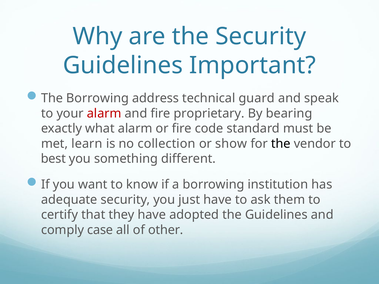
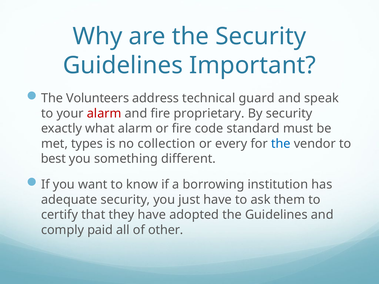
The Borrowing: Borrowing -> Volunteers (98, 98)
By bearing: bearing -> security (289, 113)
learn: learn -> types (87, 144)
show: show -> every (231, 144)
the colour: black -> blue (281, 144)
case: case -> paid (100, 230)
